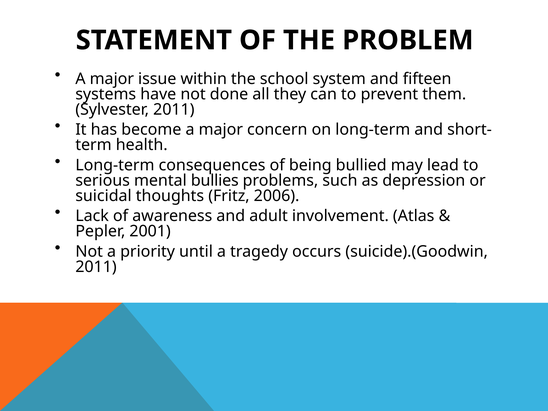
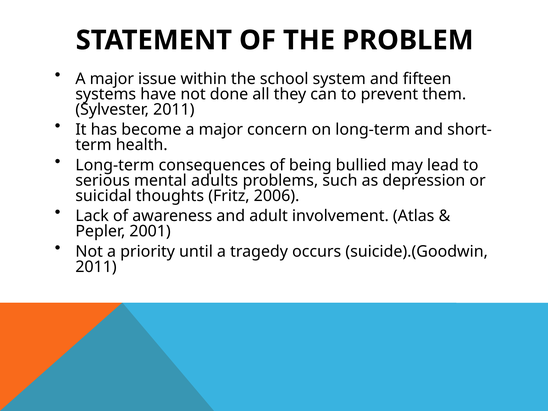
bullies: bullies -> adults (215, 181)
